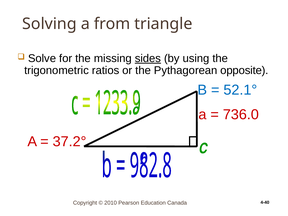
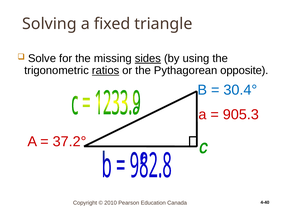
from: from -> fixed (112, 24)
ratios underline: none -> present (106, 70)
52.1°: 52.1° -> 30.4° (240, 90)
736.0: 736.0 -> 905.3 (241, 115)
